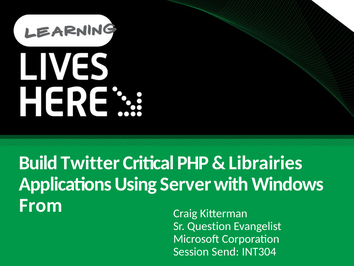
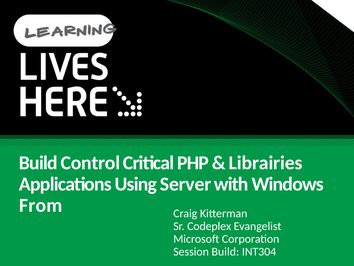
Twitter: Twitter -> Control (90, 163)
Question: Question -> Codeplex (209, 226)
Session Send: Send -> Build (225, 251)
